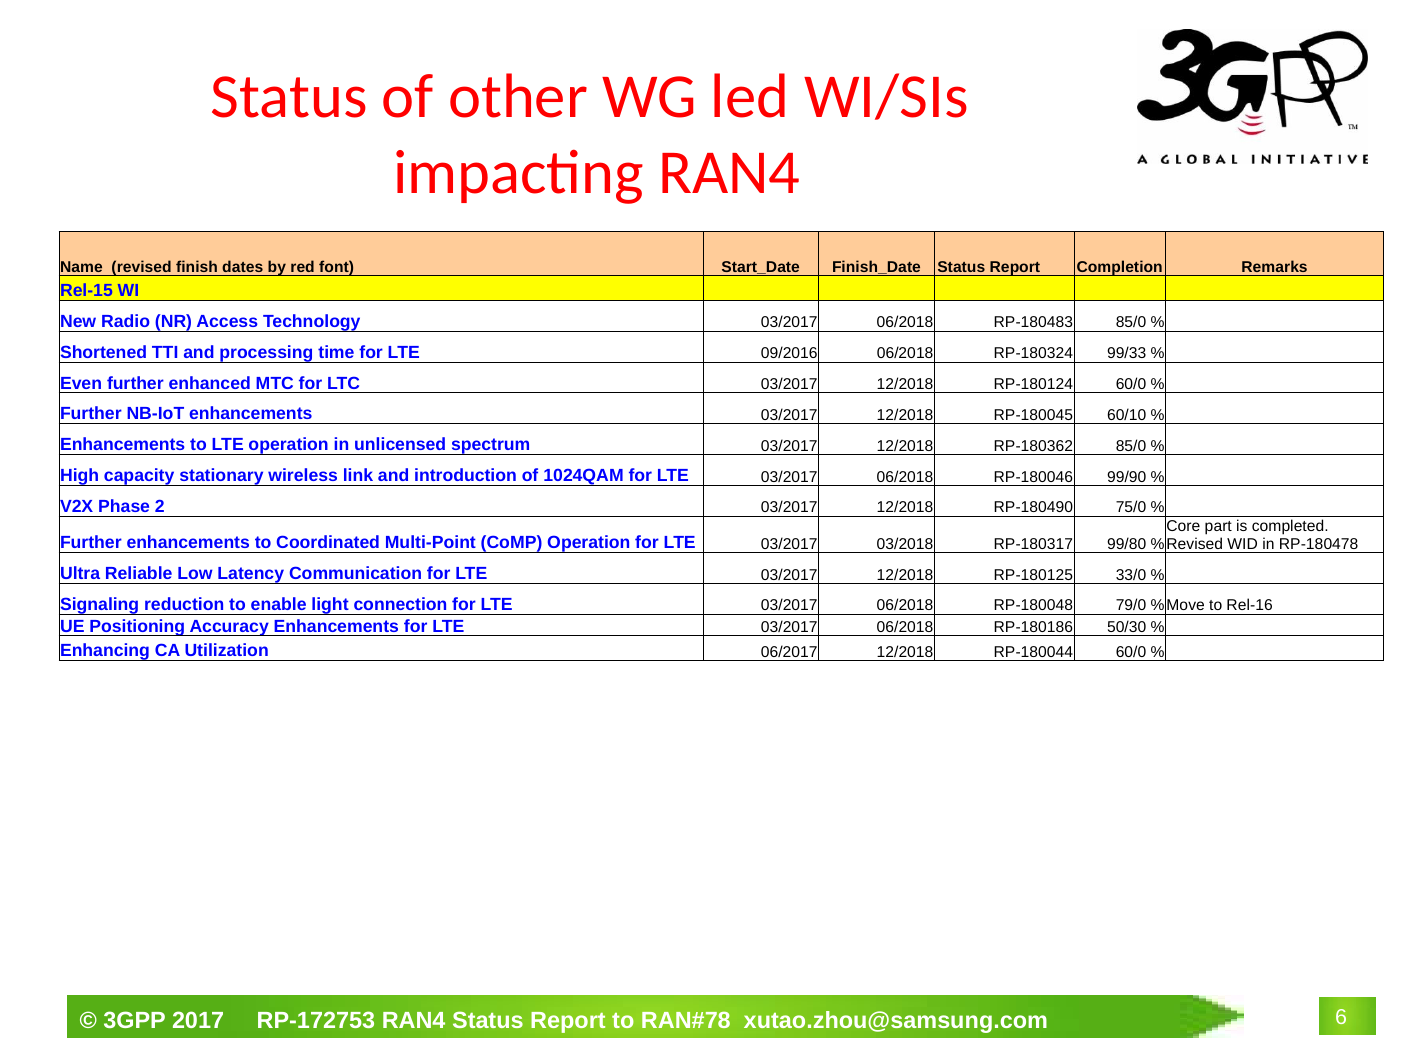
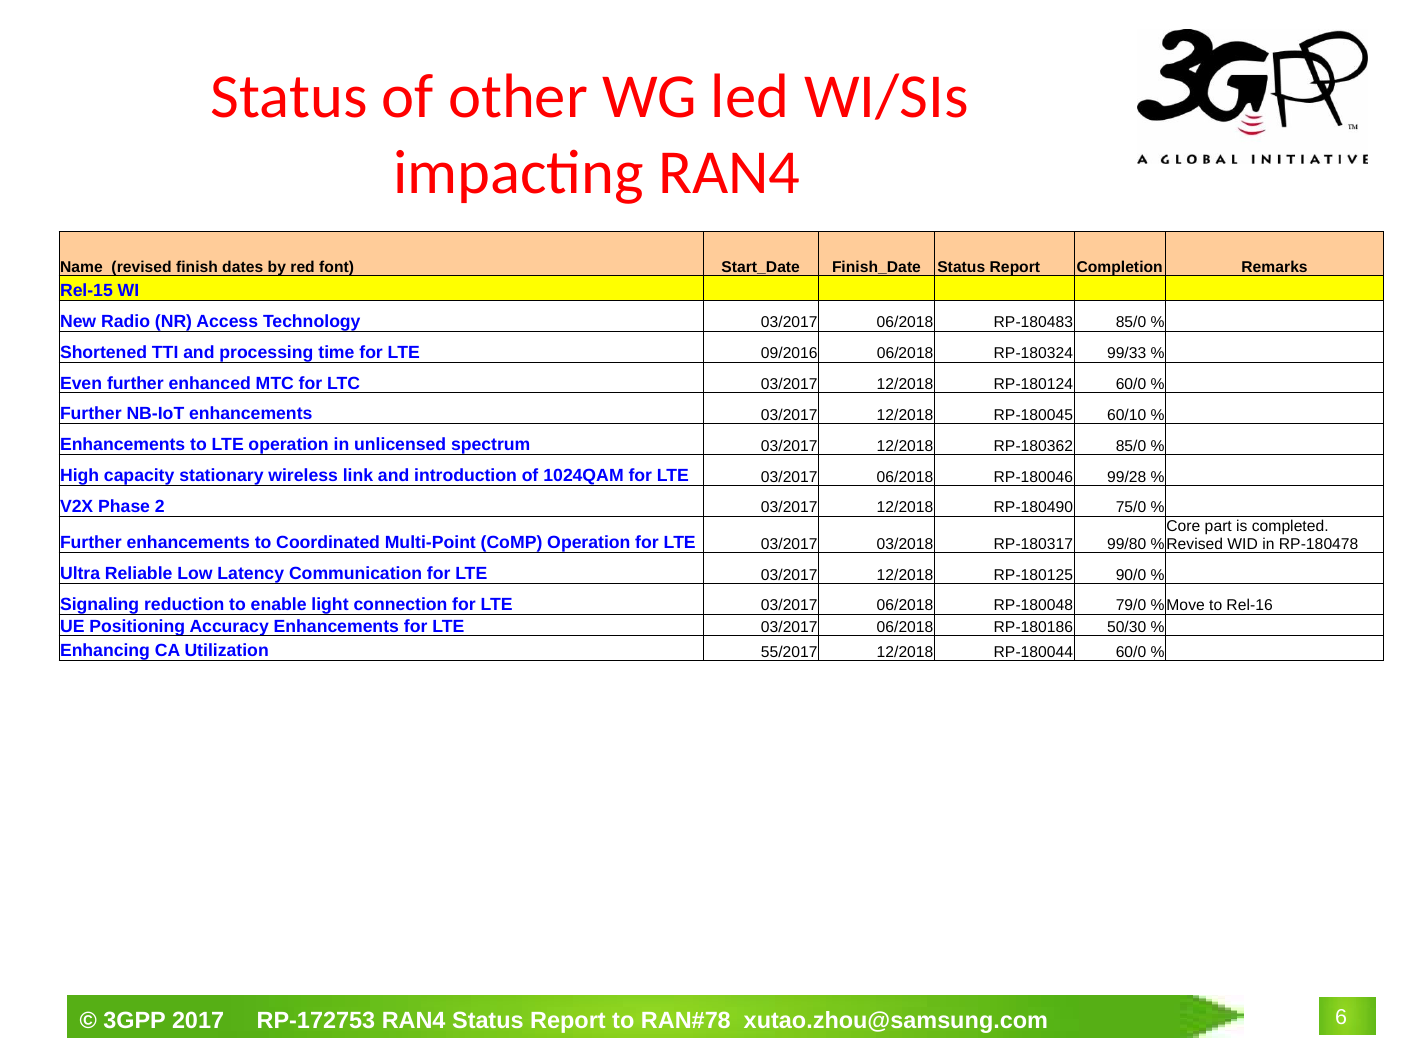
99/90: 99/90 -> 99/28 (1127, 477)
33/0: 33/0 -> 90/0 (1131, 575)
06/2017: 06/2017 -> 55/2017 (789, 652)
